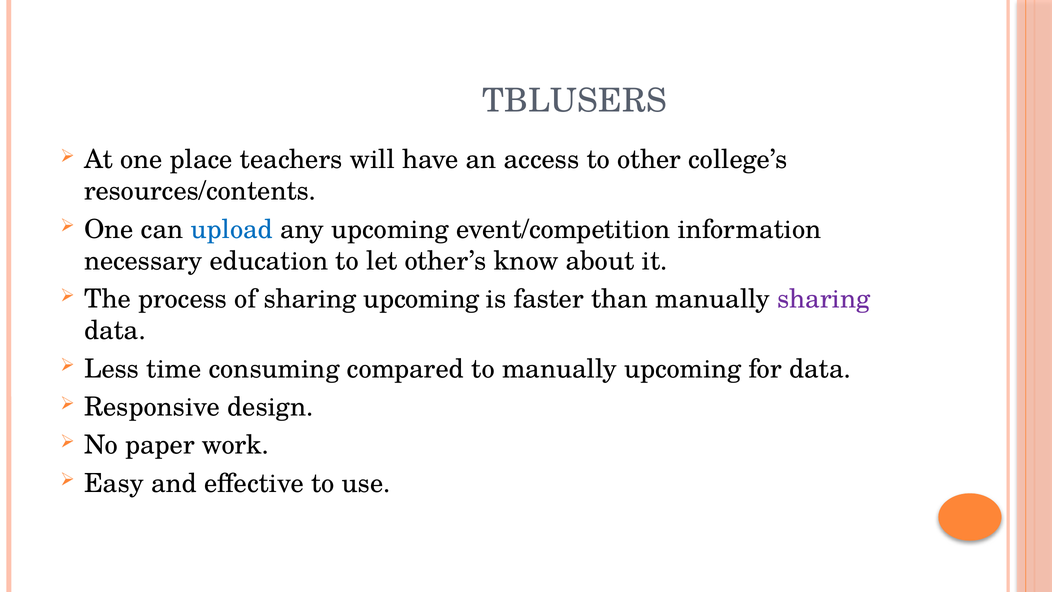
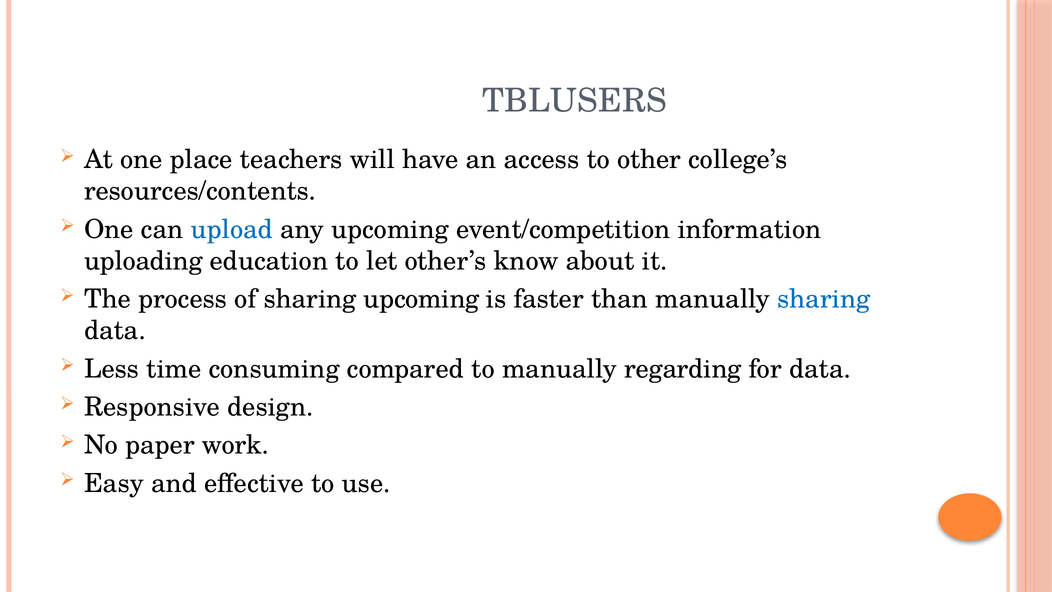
necessary: necessary -> uploading (143, 261)
sharing colour: purple -> blue (824, 299)
manually upcoming: upcoming -> regarding (683, 369)
